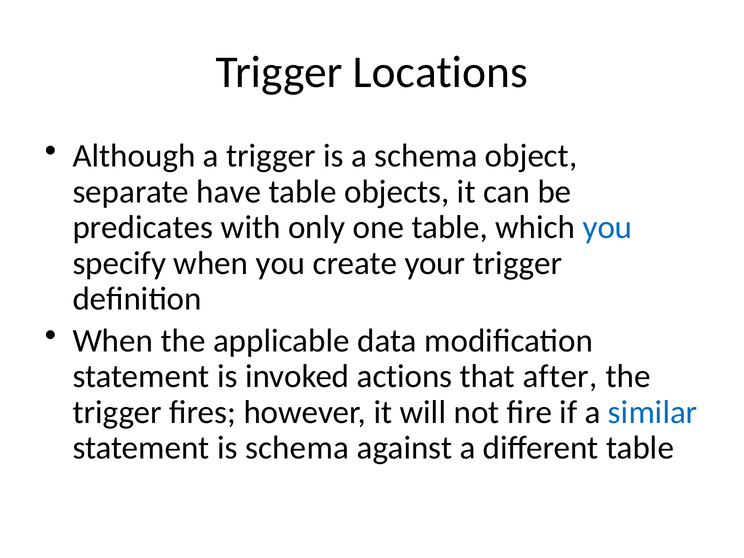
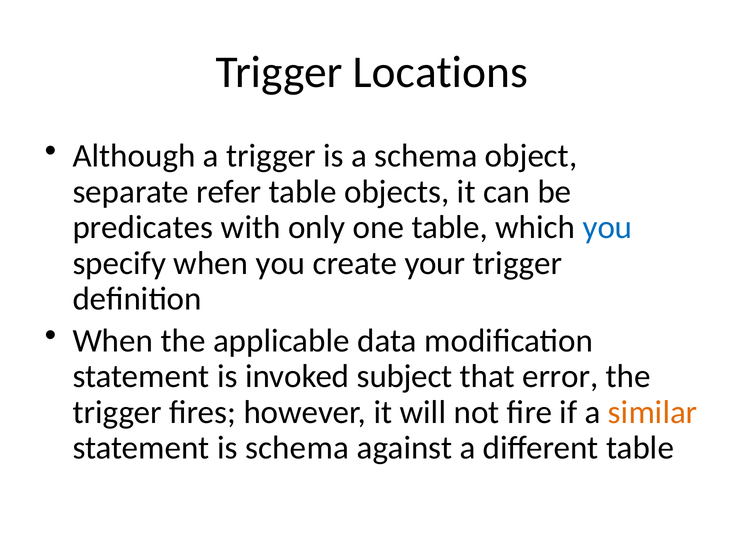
have: have -> refer (229, 192)
actions: actions -> subject (405, 376)
after: after -> error (560, 376)
similar colour: blue -> orange (653, 412)
